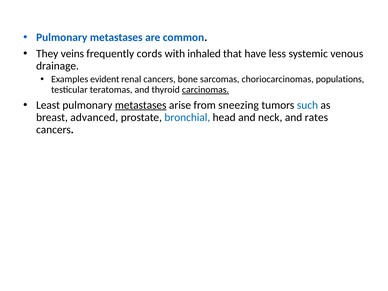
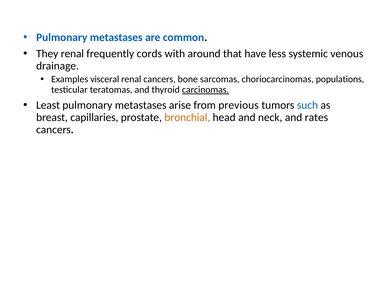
They veins: veins -> renal (72, 54)
inhaled: inhaled -> around (204, 54)
evident: evident -> visceral (105, 79)
metastases underline: present -> none (141, 105)
sneezing: sneezing -> previous (239, 105)
advanced: advanced -> capillaries (94, 117)
bronchial colour: blue -> orange (187, 117)
